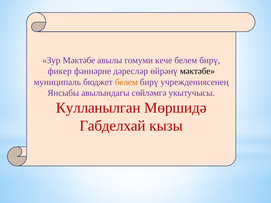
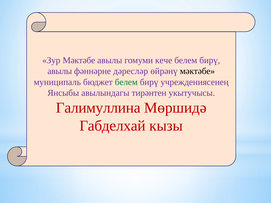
фикер: фикер -> авылы (60, 71)
белем colour: orange -> green (126, 82)
сөйләмгә: сөйләмгә -> тирәнтен (149, 93)
Кулланылган: Кулланылган -> Галимуллина (98, 108)
